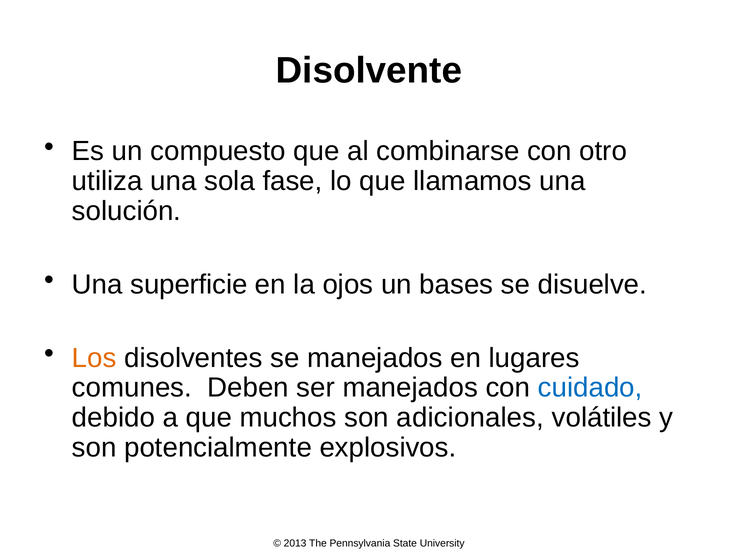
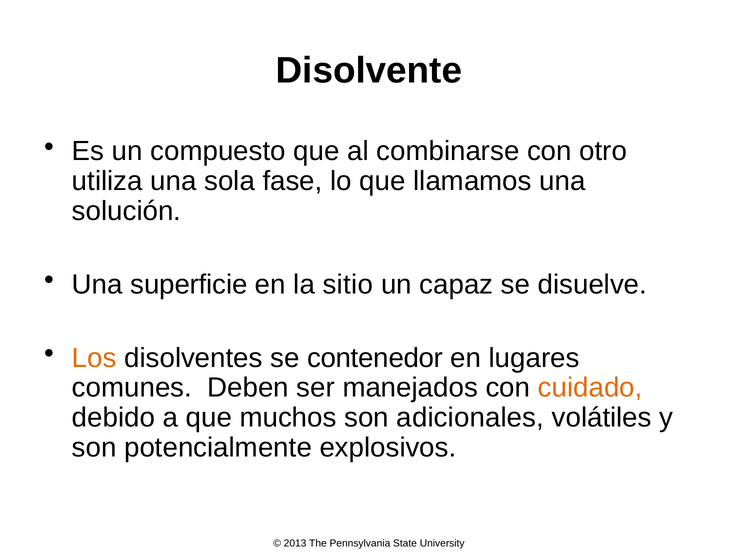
ojos: ojos -> sitio (348, 285)
bases: bases -> capaz (456, 285)
se manejados: manejados -> contenedor (375, 358)
cuidado colour: blue -> orange (590, 388)
